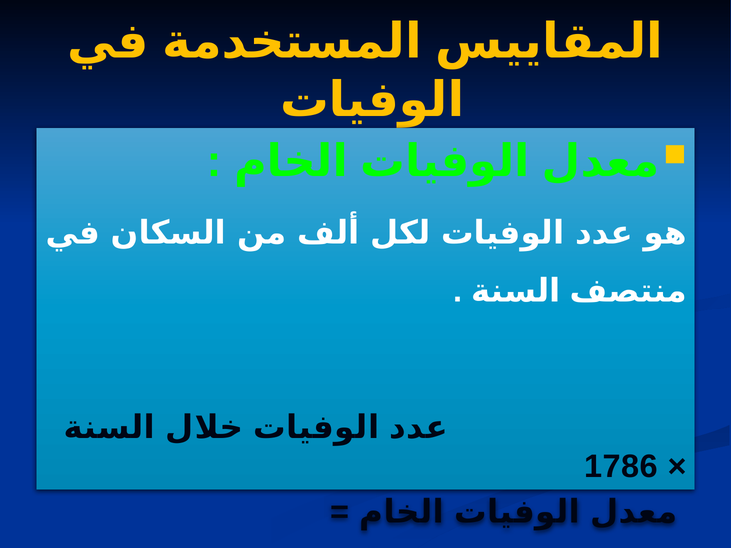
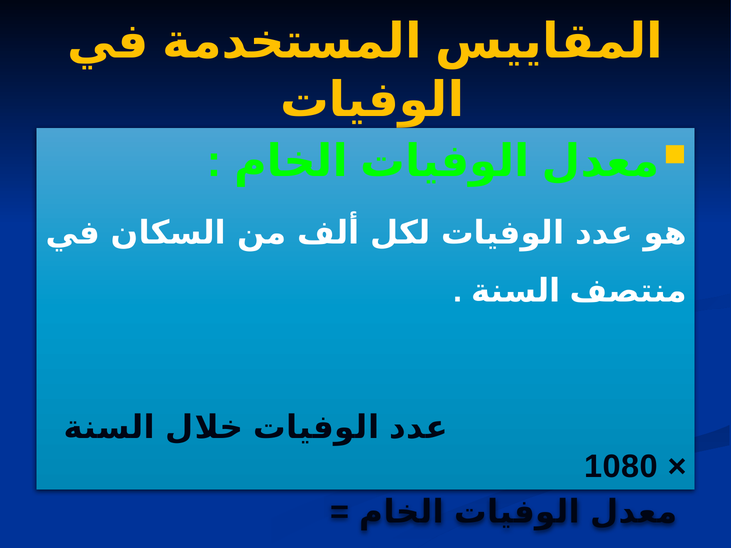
1786: 1786 -> 1080 (621, 467)
